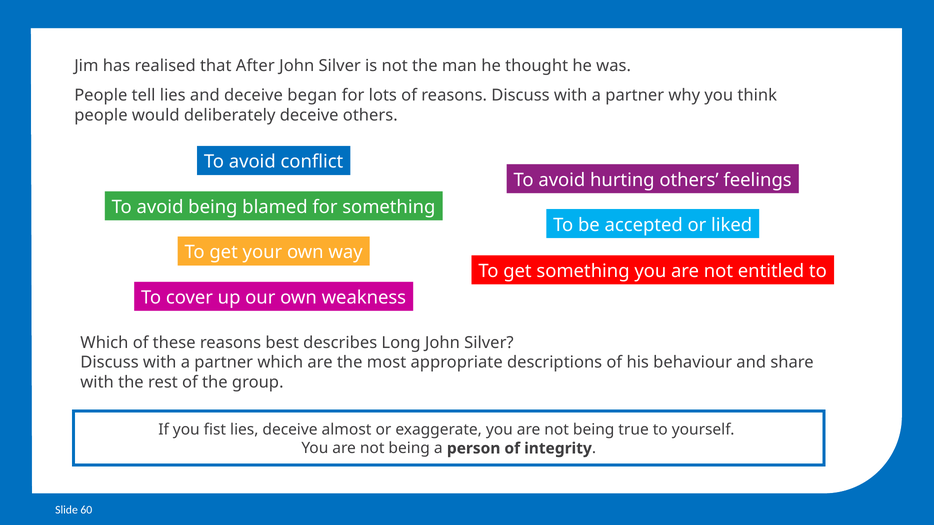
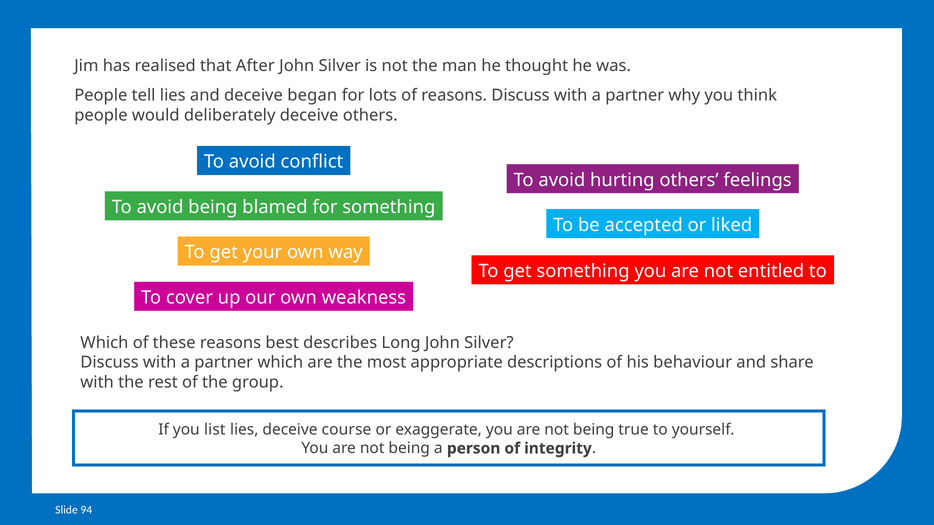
fist: fist -> list (215, 430)
almost: almost -> course (346, 430)
60: 60 -> 94 (86, 510)
